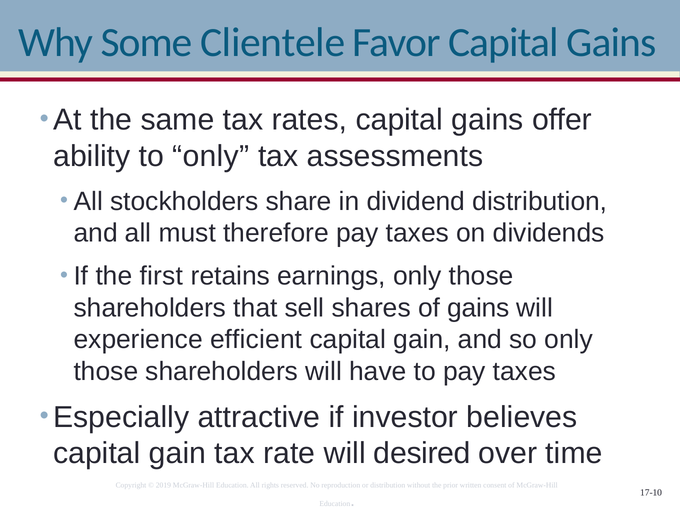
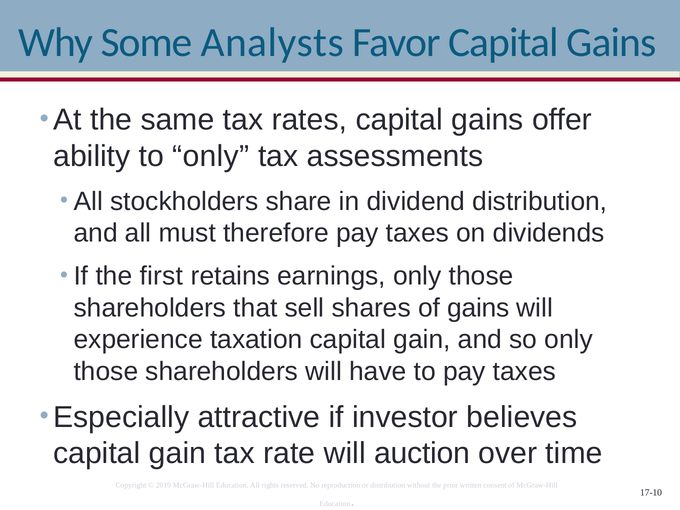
Clientele: Clientele -> Analysts (272, 42)
efficient: efficient -> taxation (256, 340)
desired: desired -> auction (422, 453)
